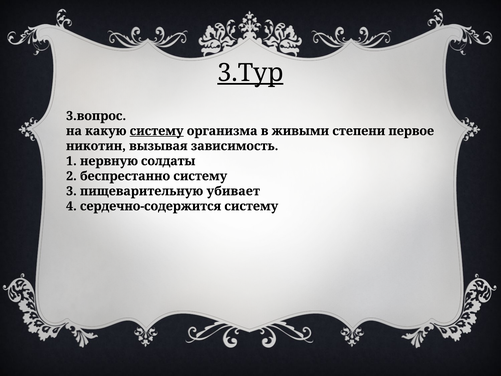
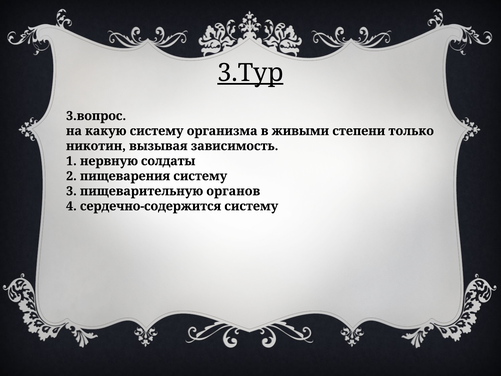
систему underline: present -> none (157, 131)
первое: первое -> только (411, 131)
беспрестанно: беспрестанно -> пищеварения (125, 176)
убивает: убивает -> органов (233, 191)
